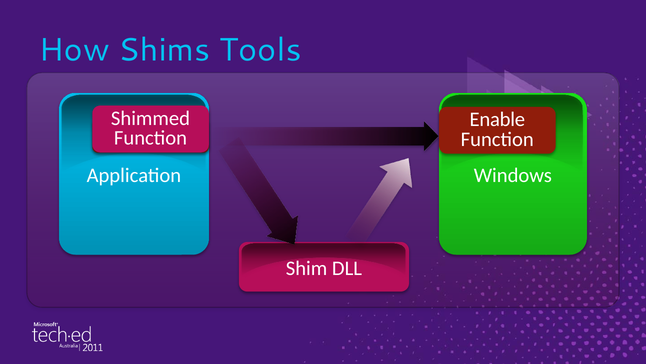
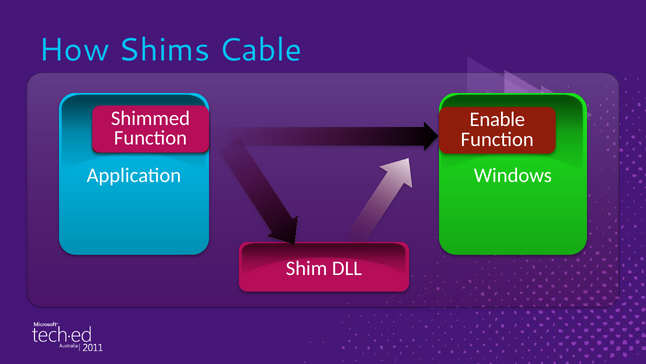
Tools: Tools -> Cable (261, 50)
